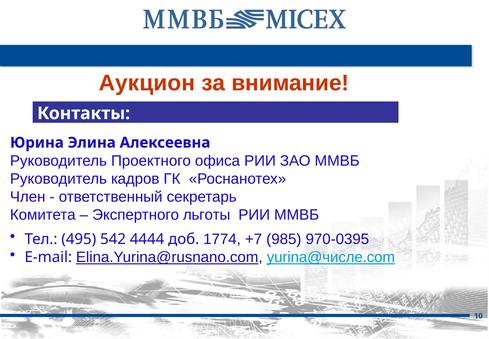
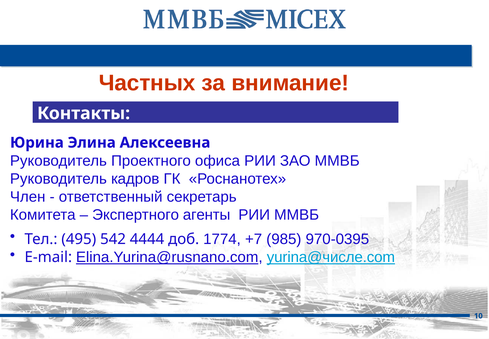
Аукцион: Аукцион -> Частных (147, 83)
льготы: льготы -> агенты (207, 215)
